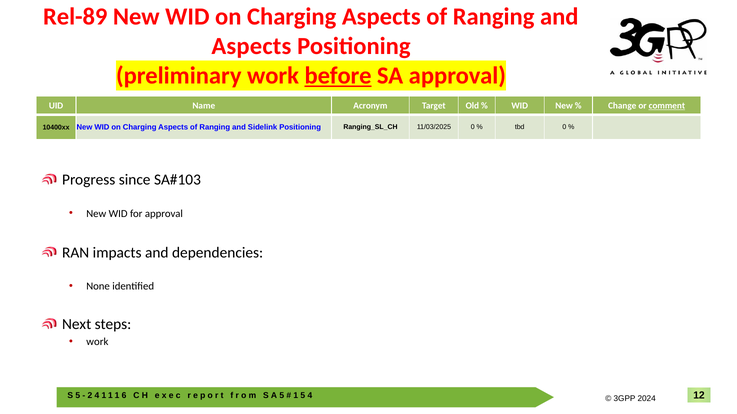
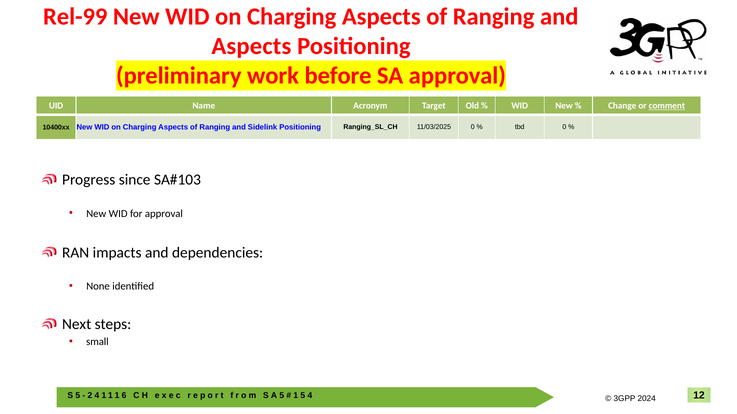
Rel-89: Rel-89 -> Rel-99 (75, 17)
before underline: present -> none (338, 76)
work: work -> small (97, 342)
